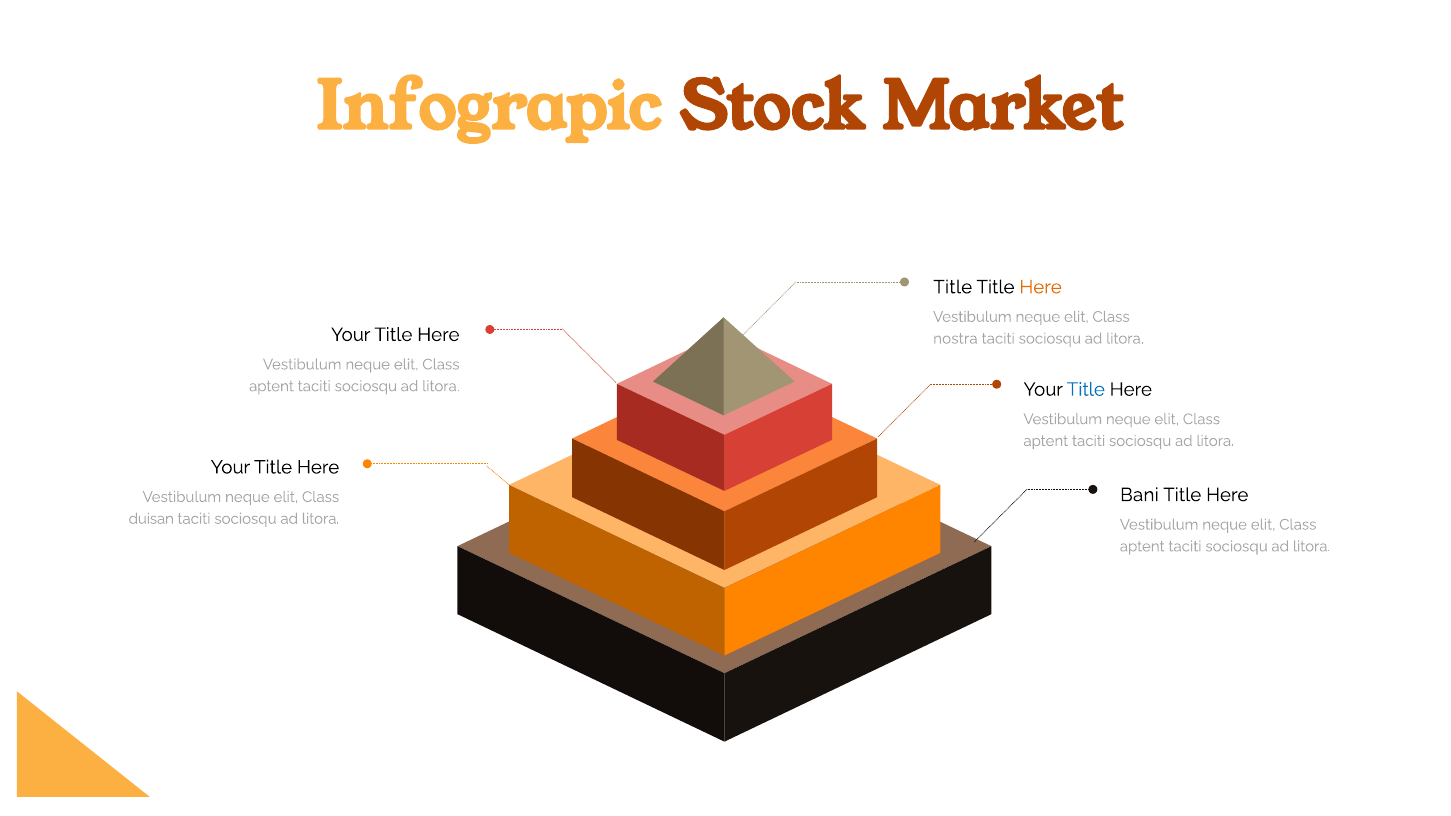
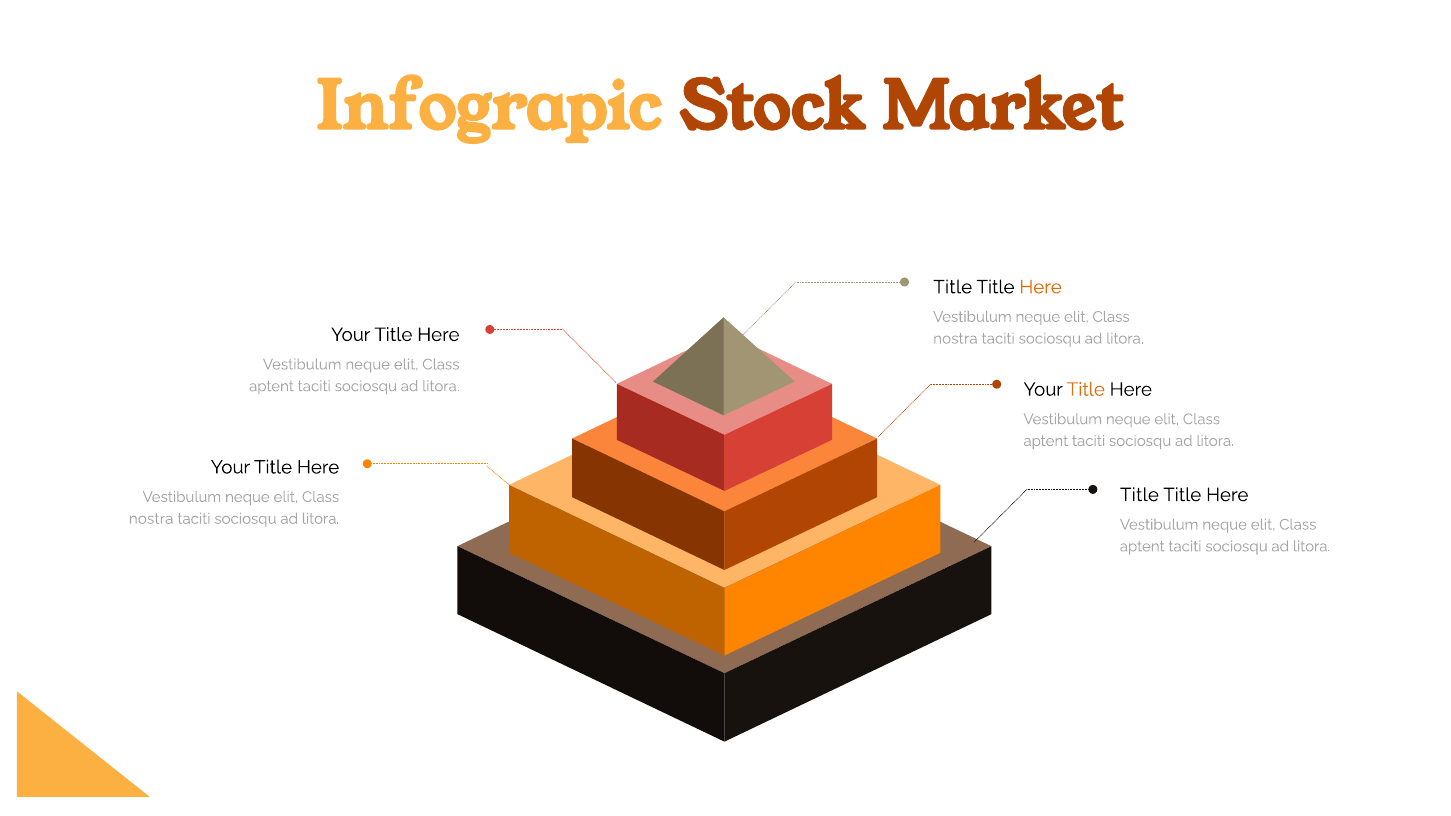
Title colour: blue -> orange (1086, 390)
Bani: Bani -> Title (1139, 495)
duisan: duisan -> nostra (151, 519)
